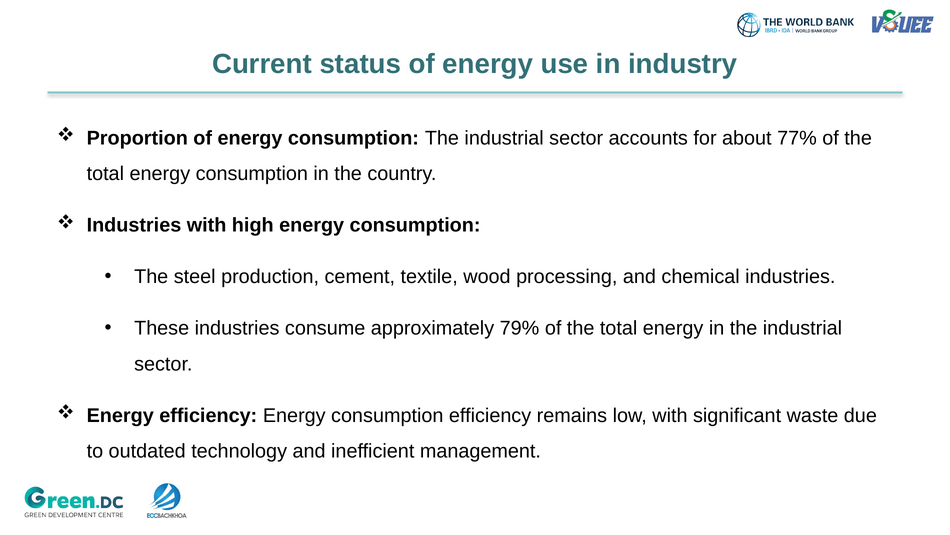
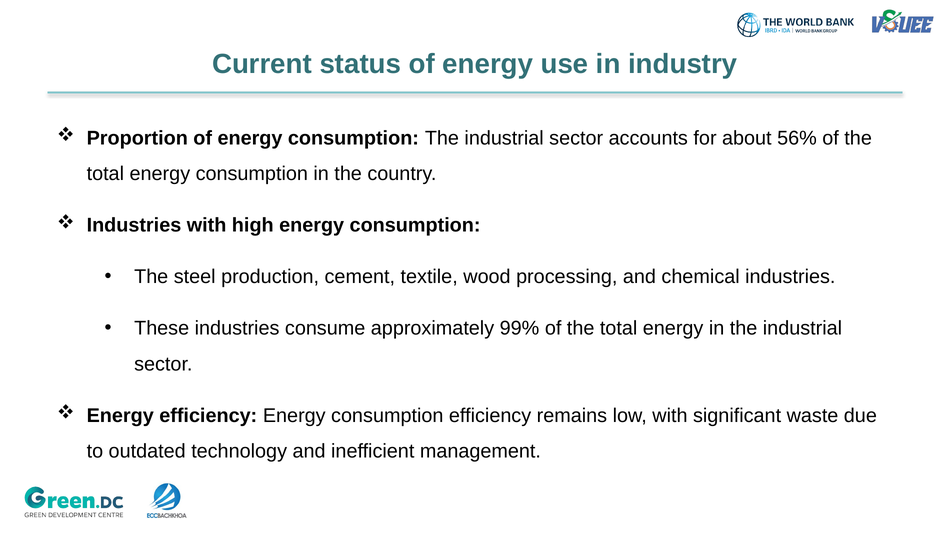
77%: 77% -> 56% (797, 138)
79%: 79% -> 99% (519, 328)
